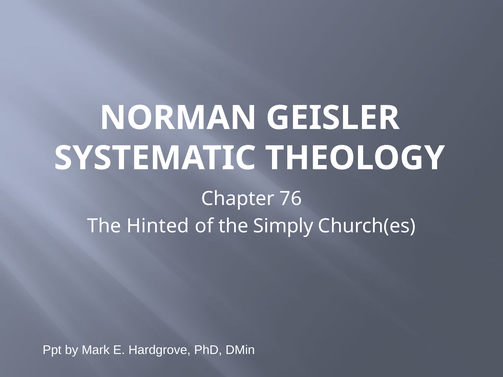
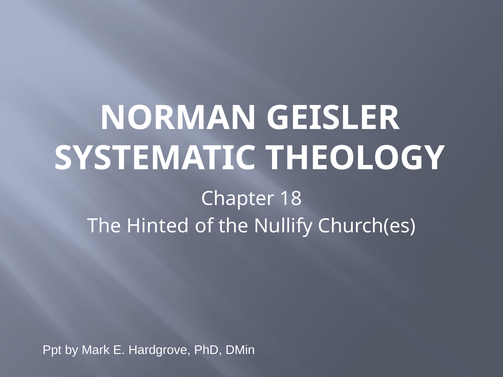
76: 76 -> 18 (291, 199)
Simply: Simply -> Nullify (283, 226)
